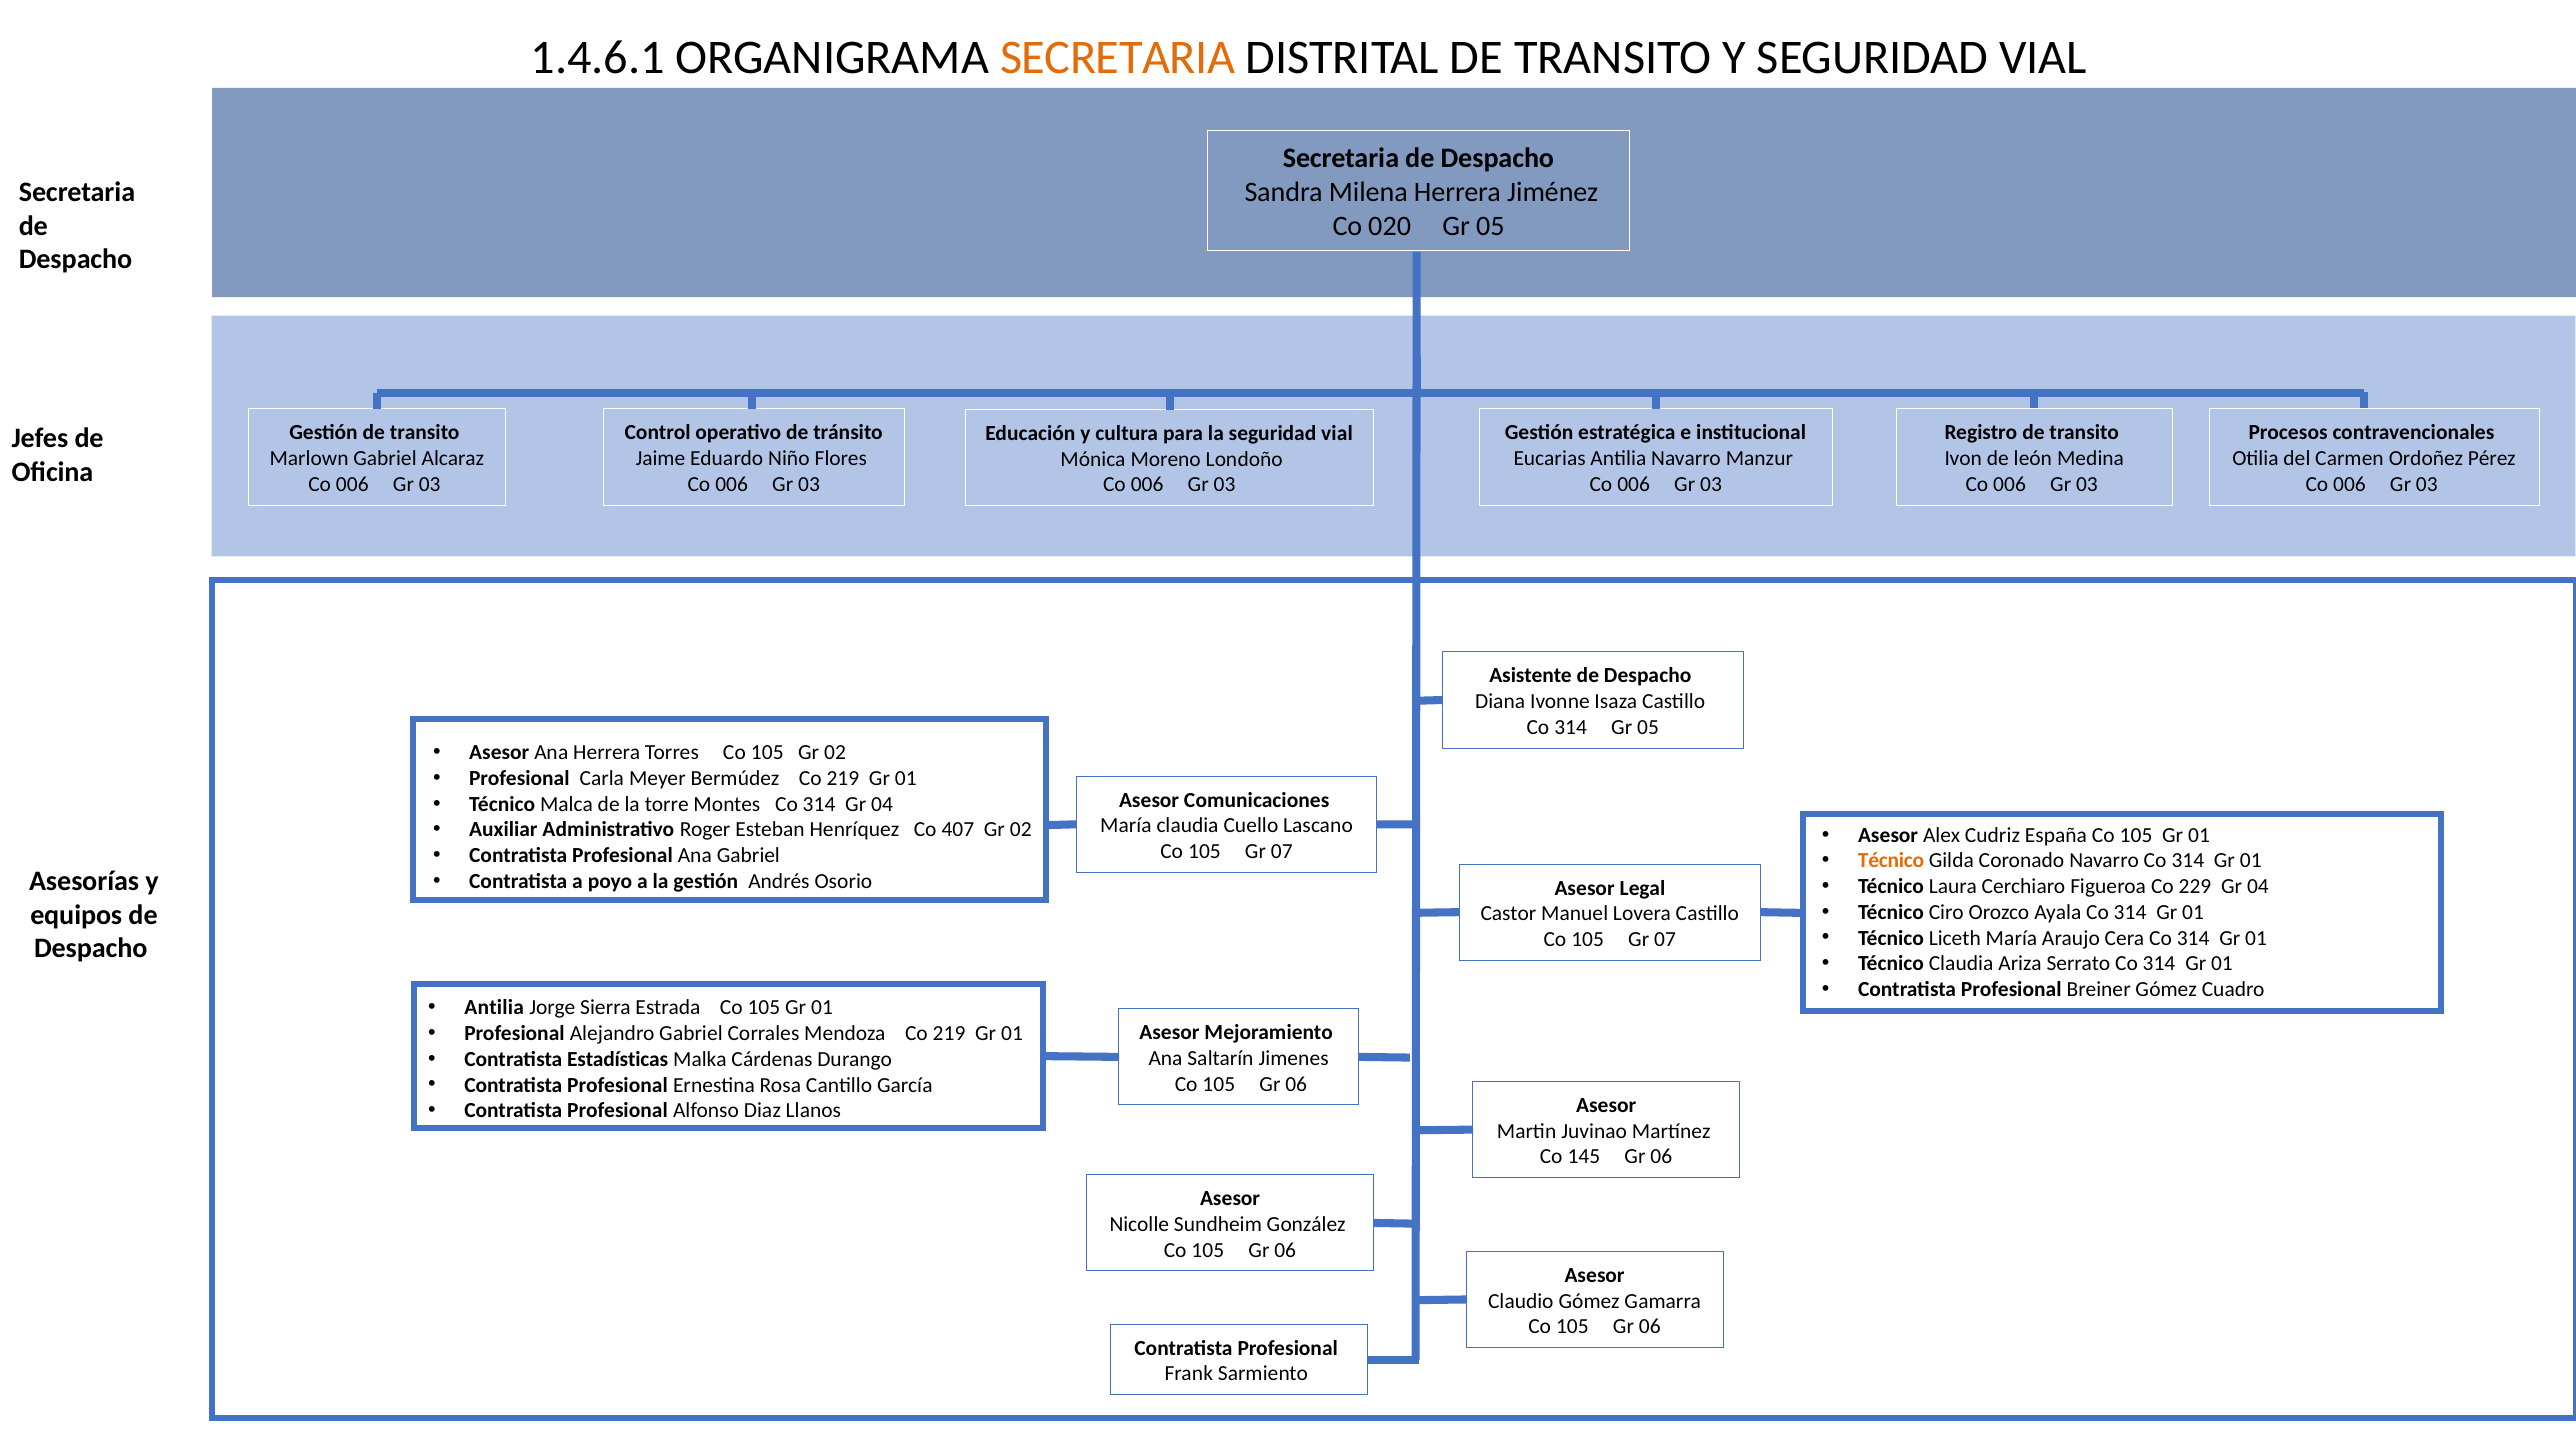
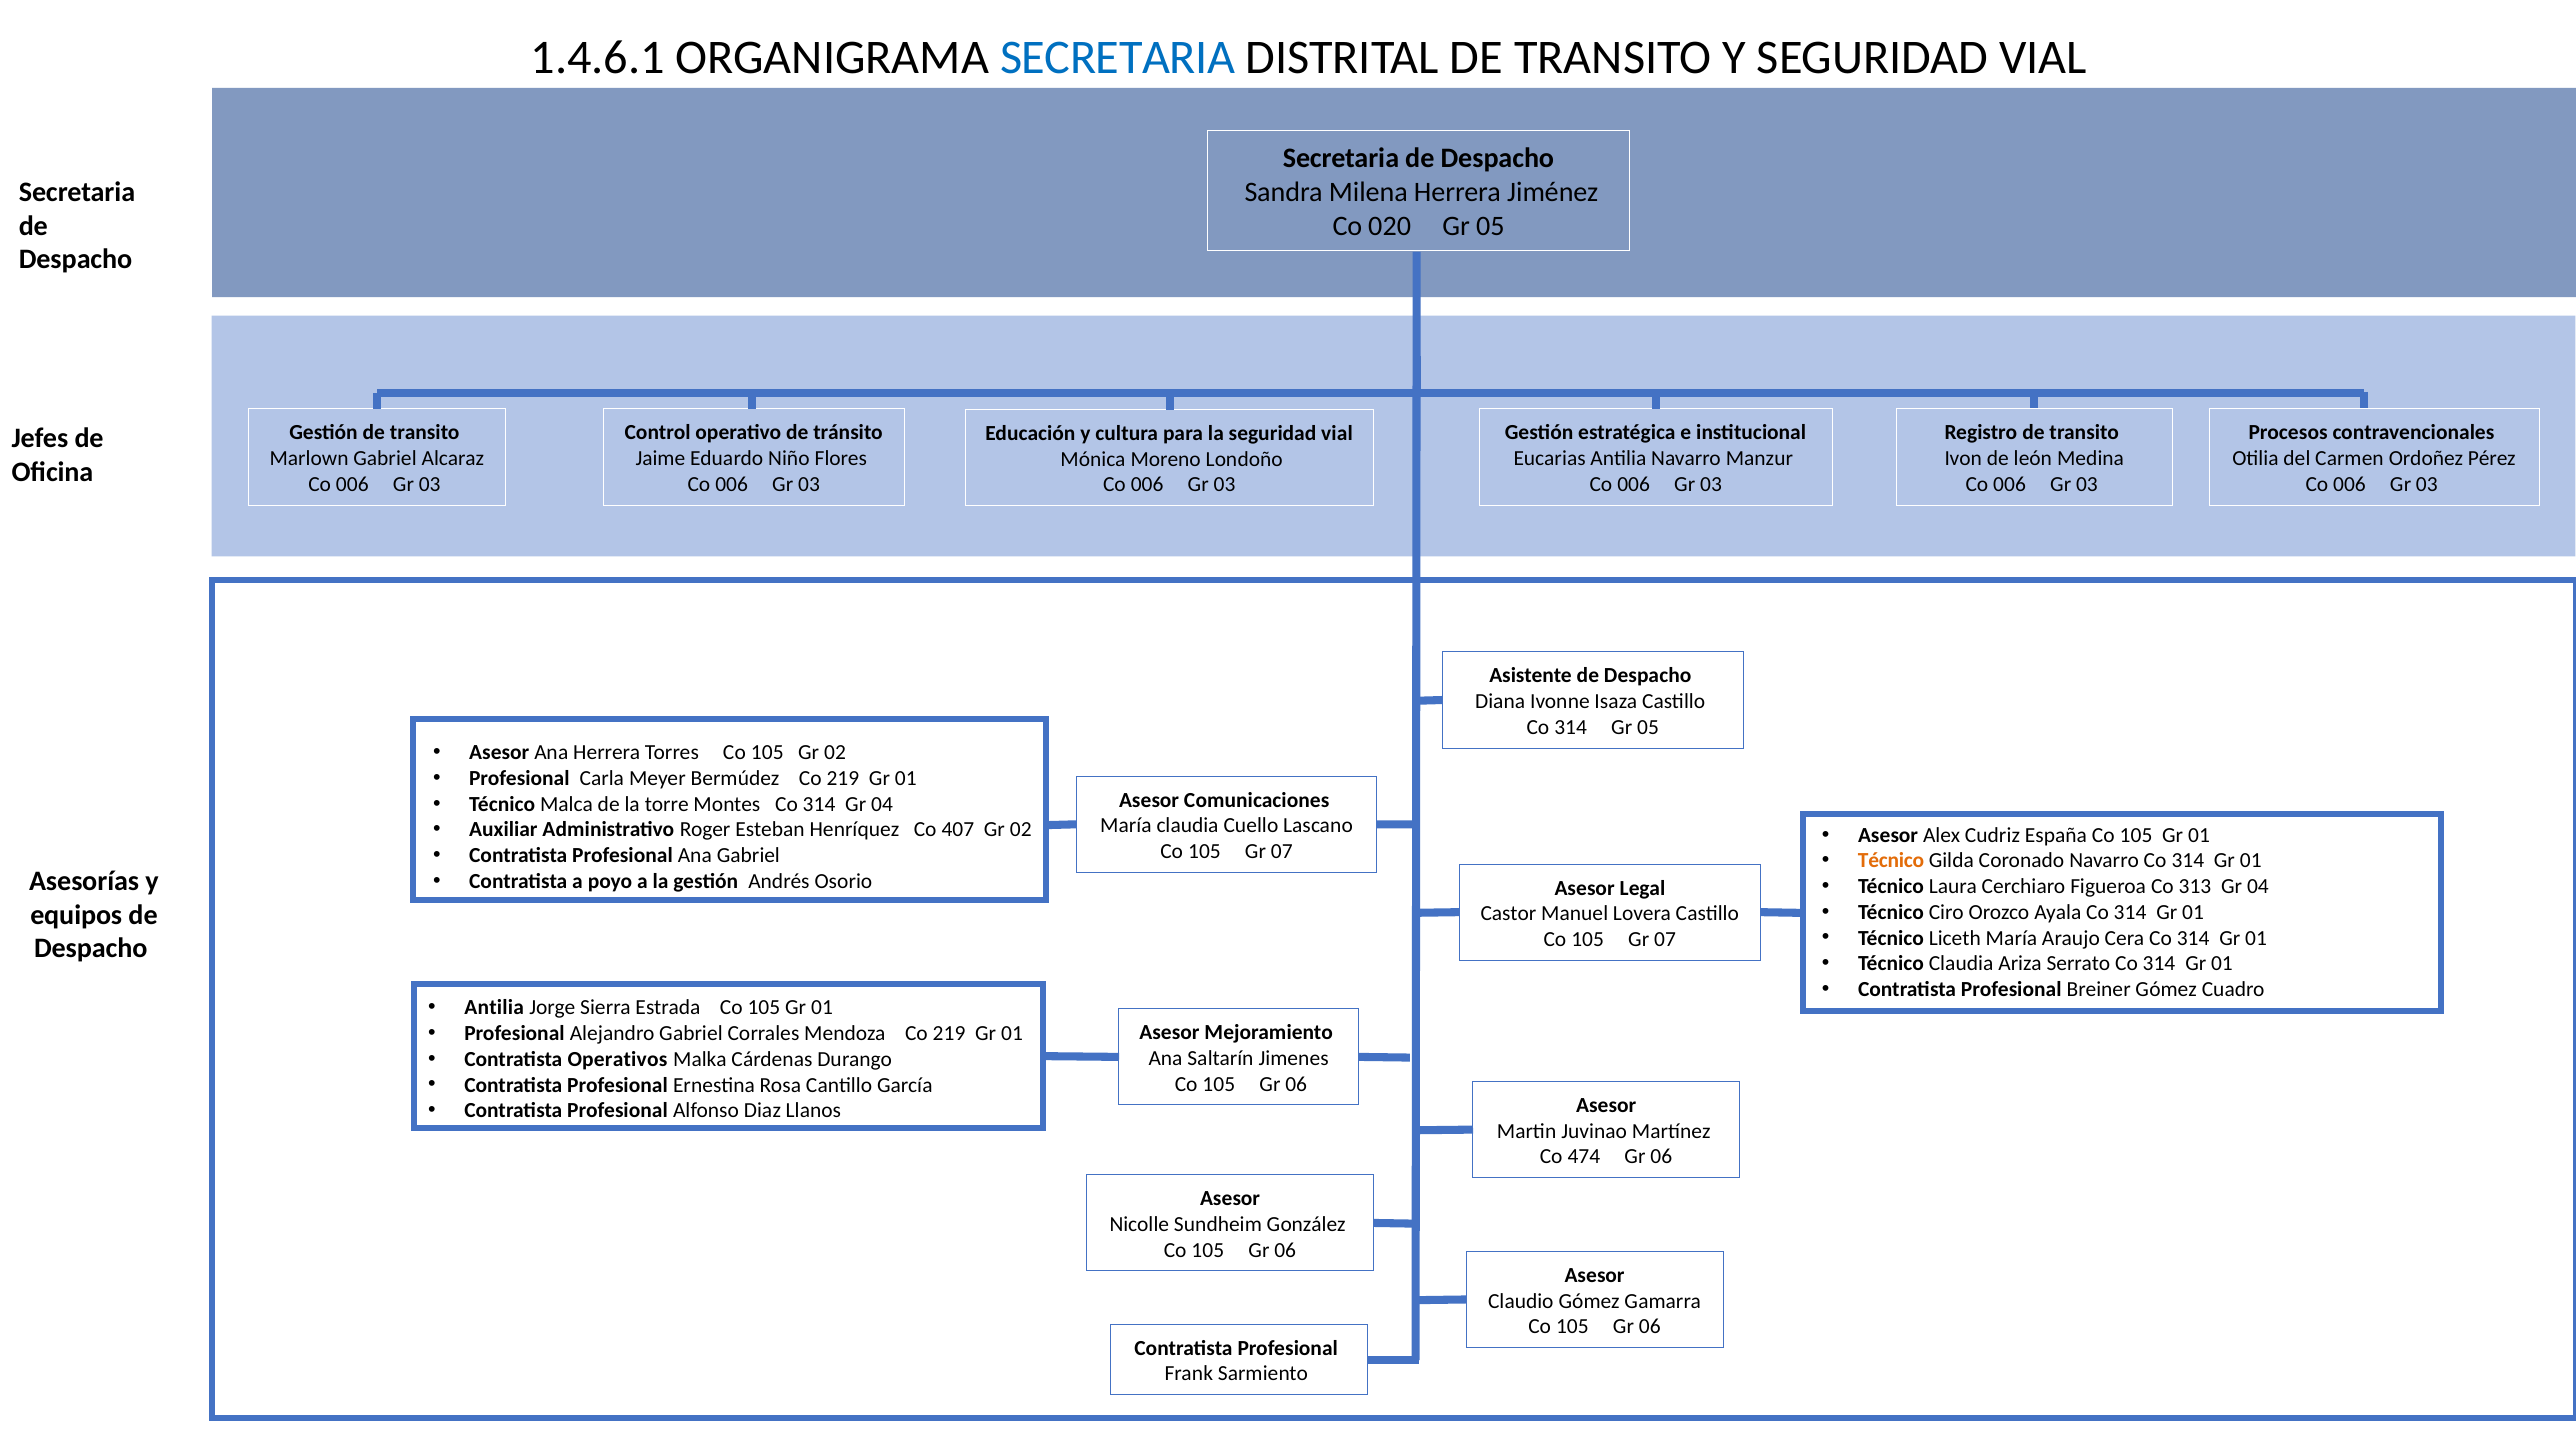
SECRETARIA colour: orange -> blue (1117, 57)
229: 229 -> 313 (2195, 887)
Estadísticas: Estadísticas -> Operativos (617, 1059)
145: 145 -> 474 (1584, 1157)
